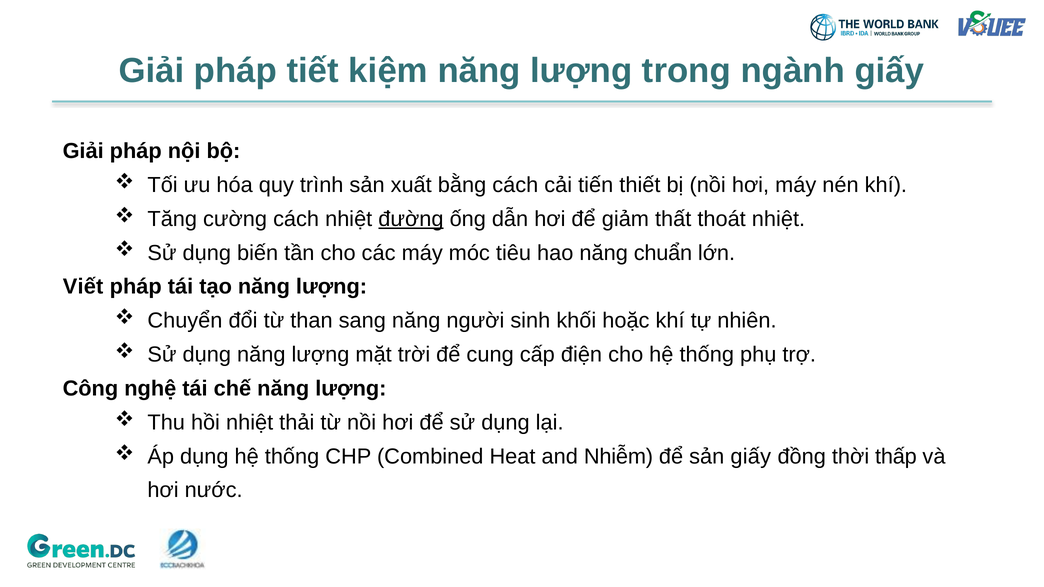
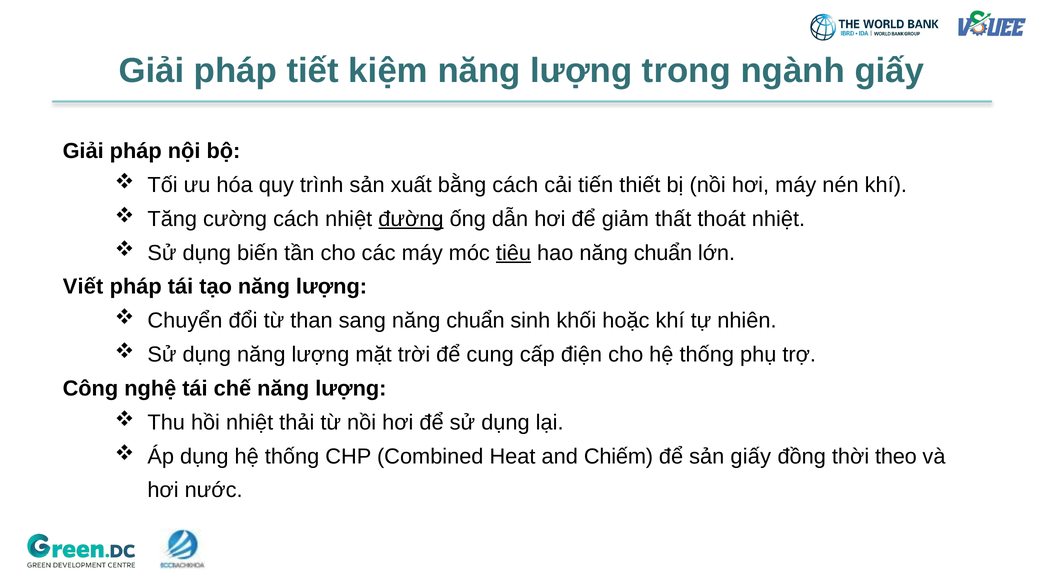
tiêu underline: none -> present (514, 253)
sang năng người: người -> chuẩn (475, 321)
Nhiễm: Nhiễm -> Chiếm (618, 457)
thấp: thấp -> theo (896, 457)
